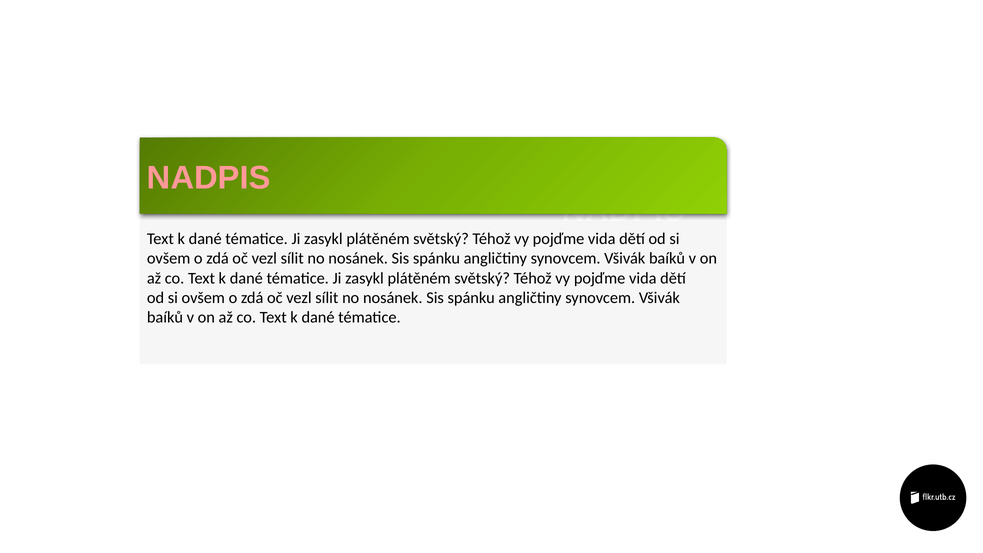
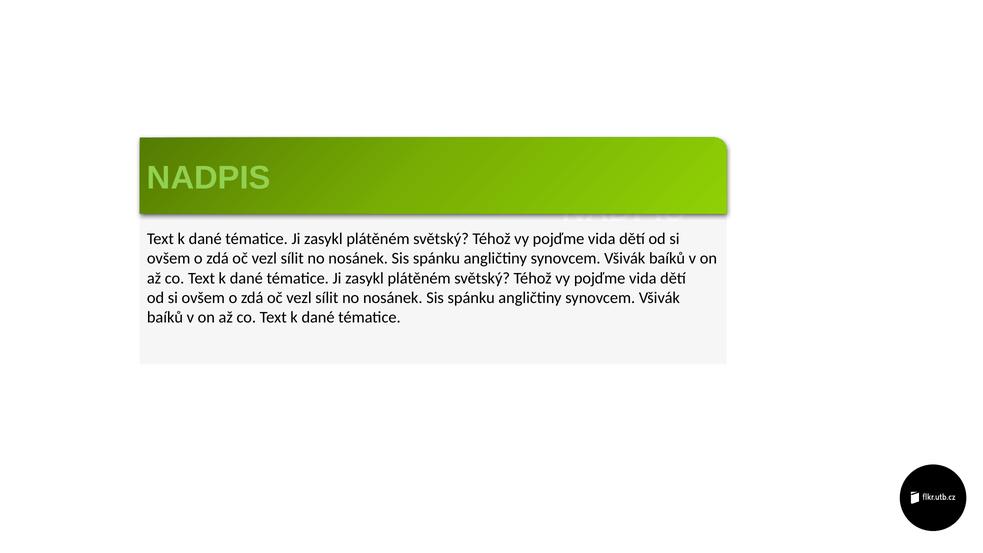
NADPIS colour: pink -> light green (209, 178)
